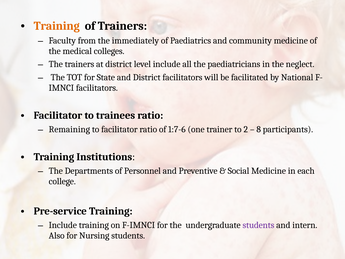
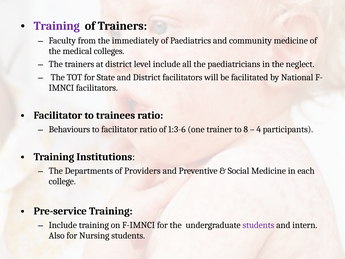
Training colour: orange -> purple (57, 26)
Remaining: Remaining -> Behaviours (69, 129)
1:7-6: 1:7-6 -> 1:3-6 (177, 129)
2: 2 -> 8 (246, 129)
8: 8 -> 4 (259, 129)
Personnel: Personnel -> Providers (142, 171)
